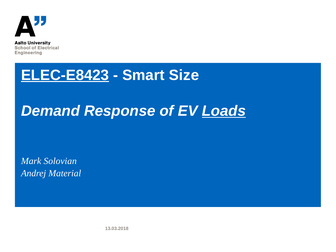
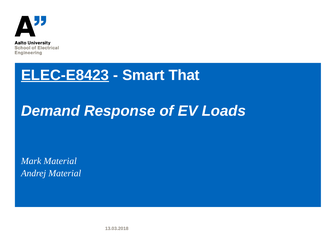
Size: Size -> That (184, 75)
Loads underline: present -> none (224, 111)
Mark Solovian: Solovian -> Material (60, 161)
